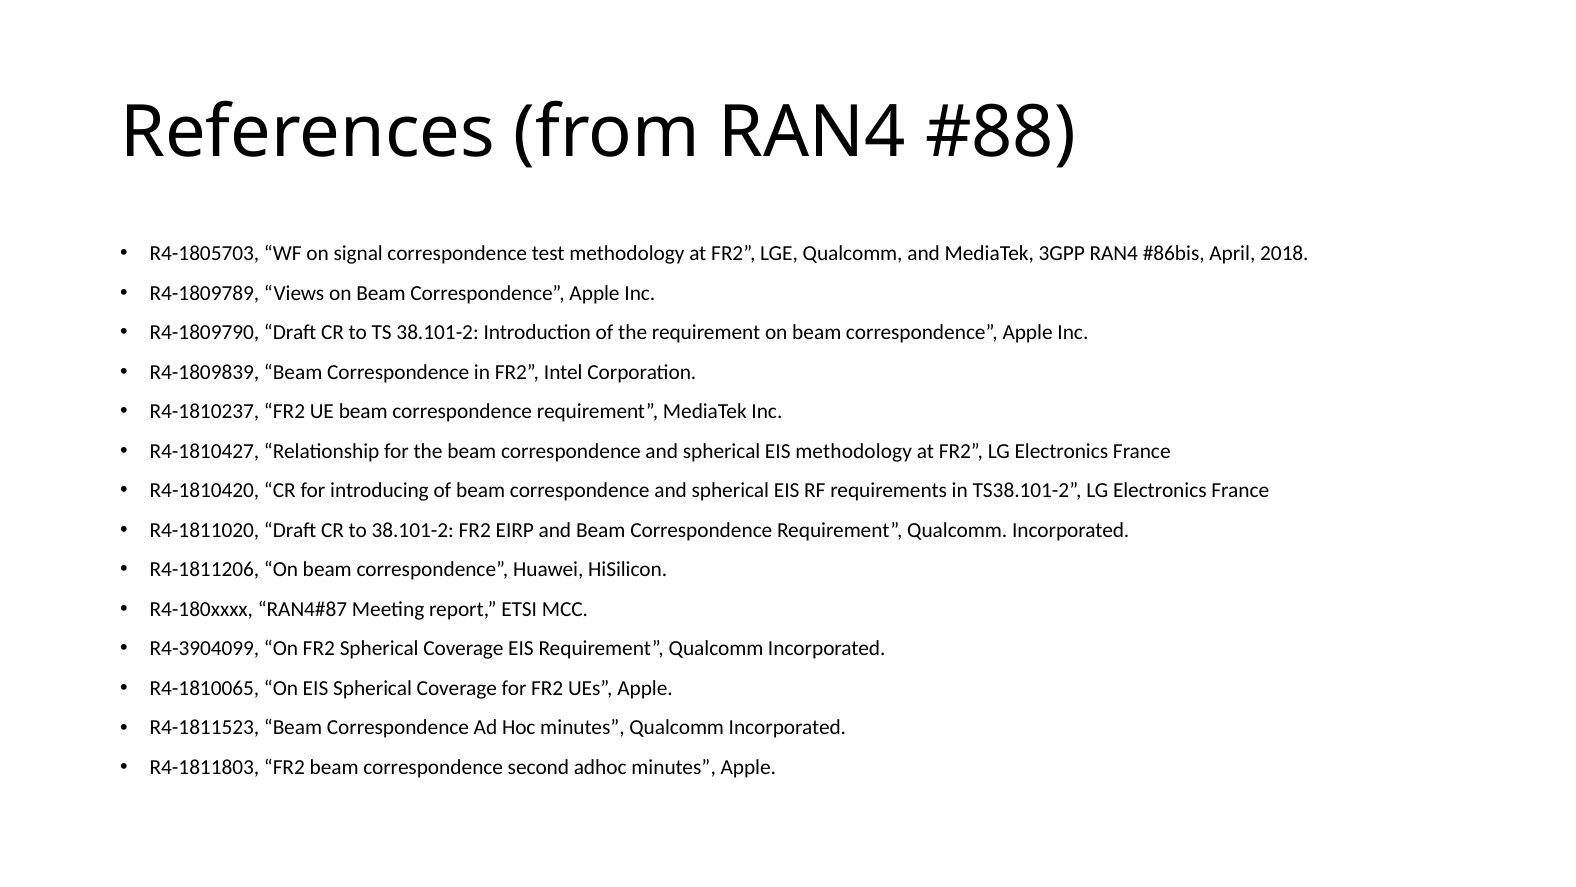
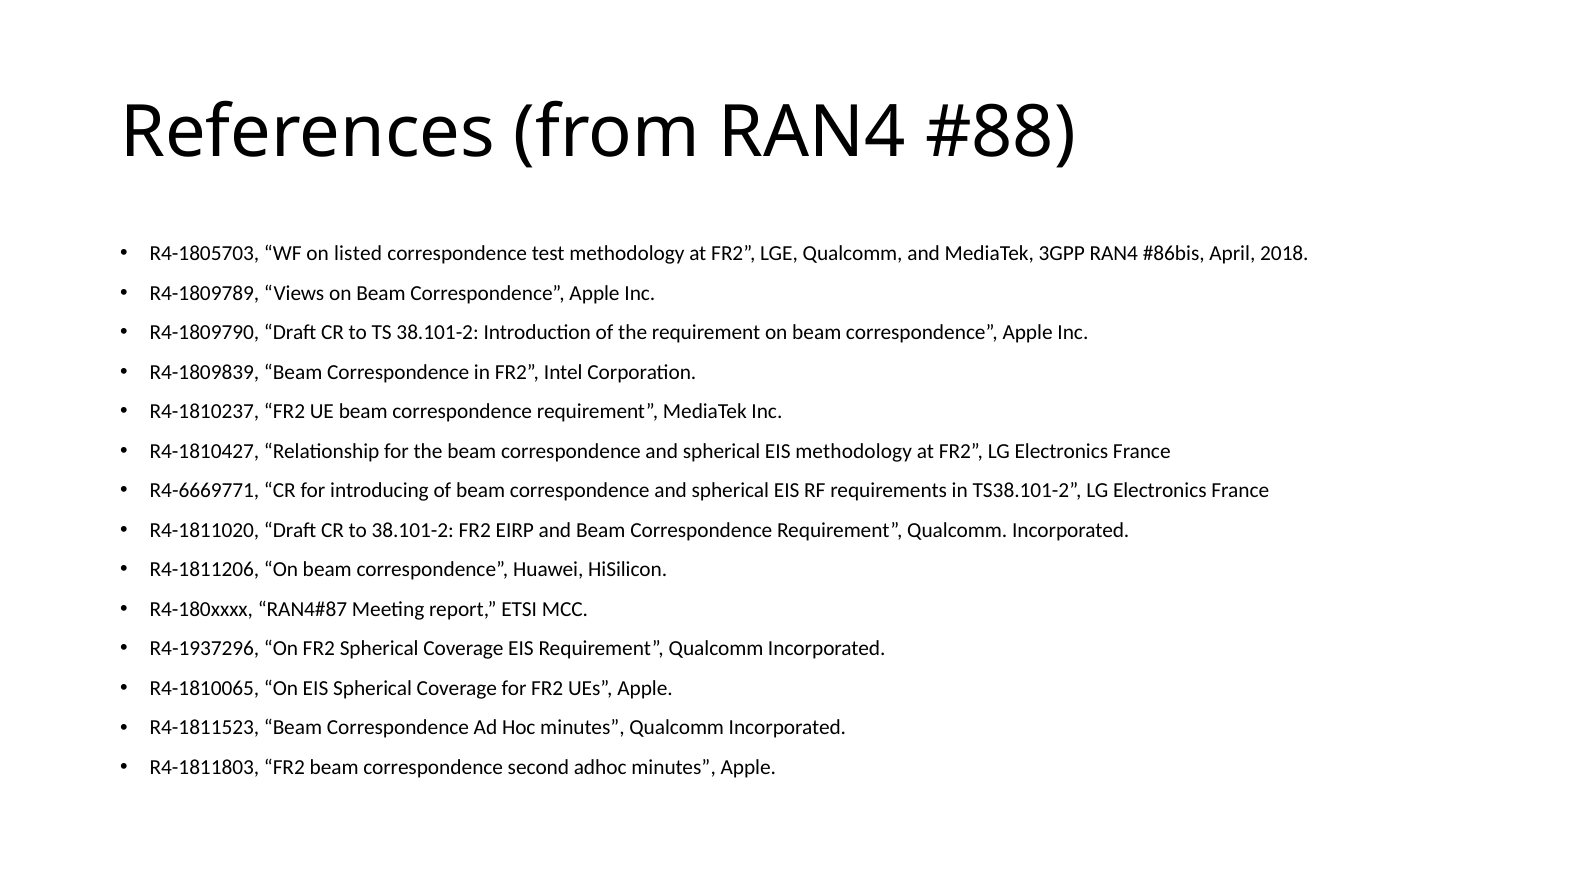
signal: signal -> listed (358, 253)
R4-1810420: R4-1810420 -> R4-6669771 (204, 490)
R4-3904099: R4-3904099 -> R4-1937296 (204, 648)
